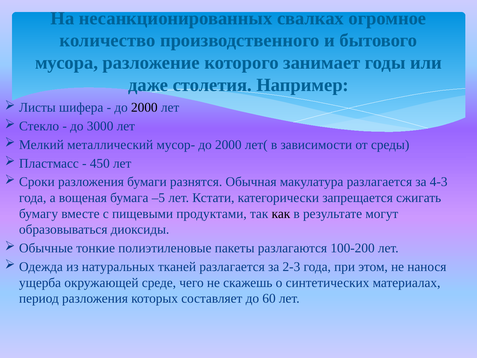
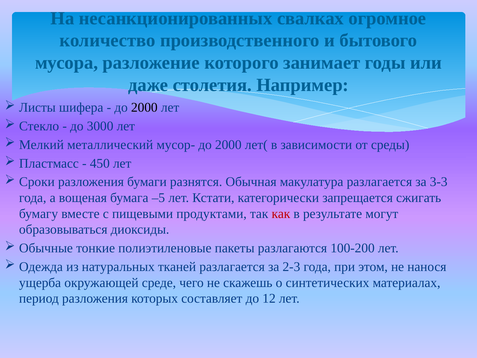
4-3: 4-3 -> 3-3 (439, 182)
как colour: black -> red (281, 214)
60: 60 -> 12 (269, 298)
